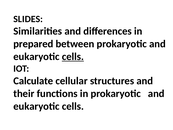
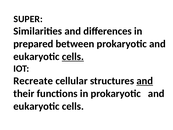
SLIDES: SLIDES -> SUPER (28, 19)
Calculate: Calculate -> Recreate (33, 81)
and underline: none -> present (145, 81)
